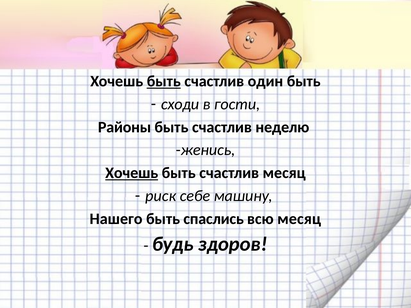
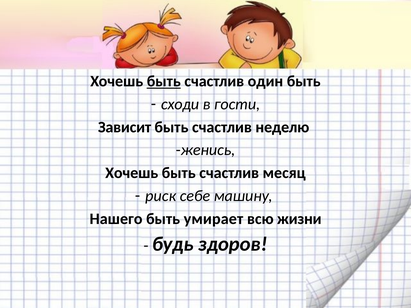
Районы: Районы -> Зависит (125, 127)
Хочешь underline: present -> none (132, 173)
спаслись: спаслись -> умирает (213, 219)
всю месяц: месяц -> жизни (299, 219)
